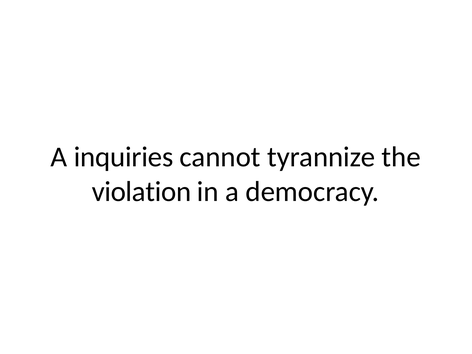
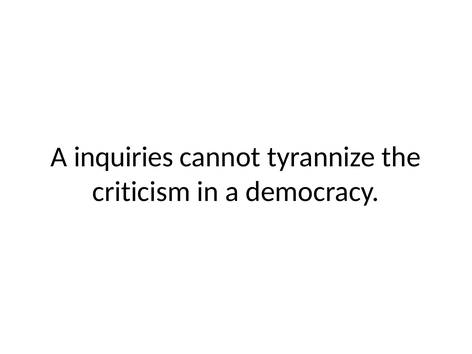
violation: violation -> criticism (141, 192)
